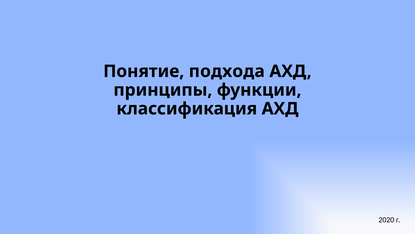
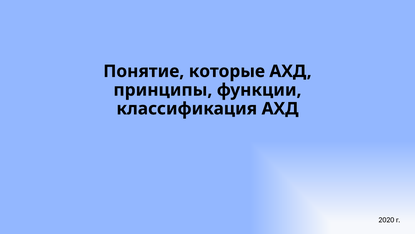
подхода: подхода -> которые (227, 71)
